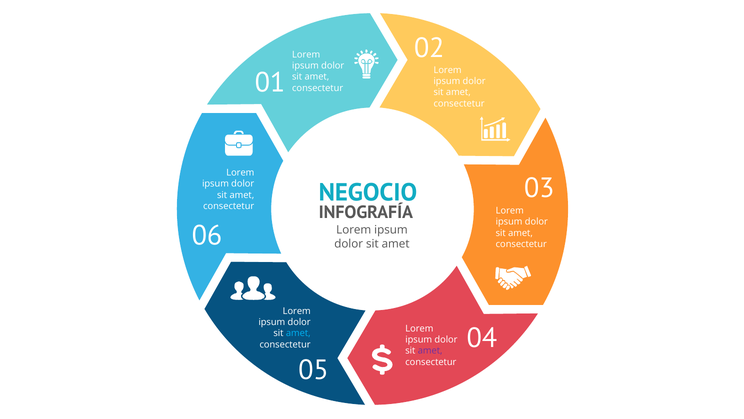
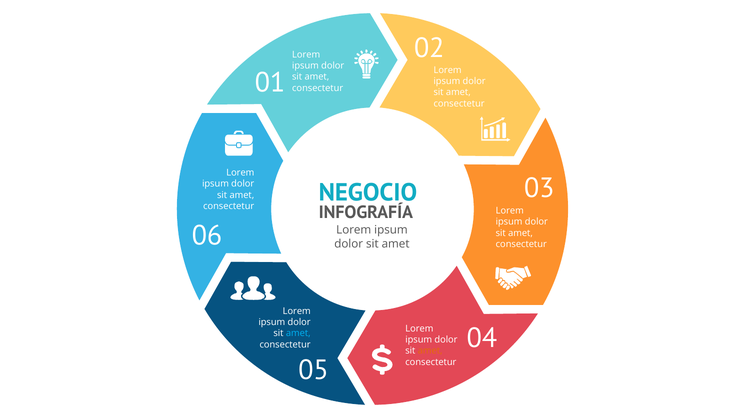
amet colour: purple -> orange (430, 350)
